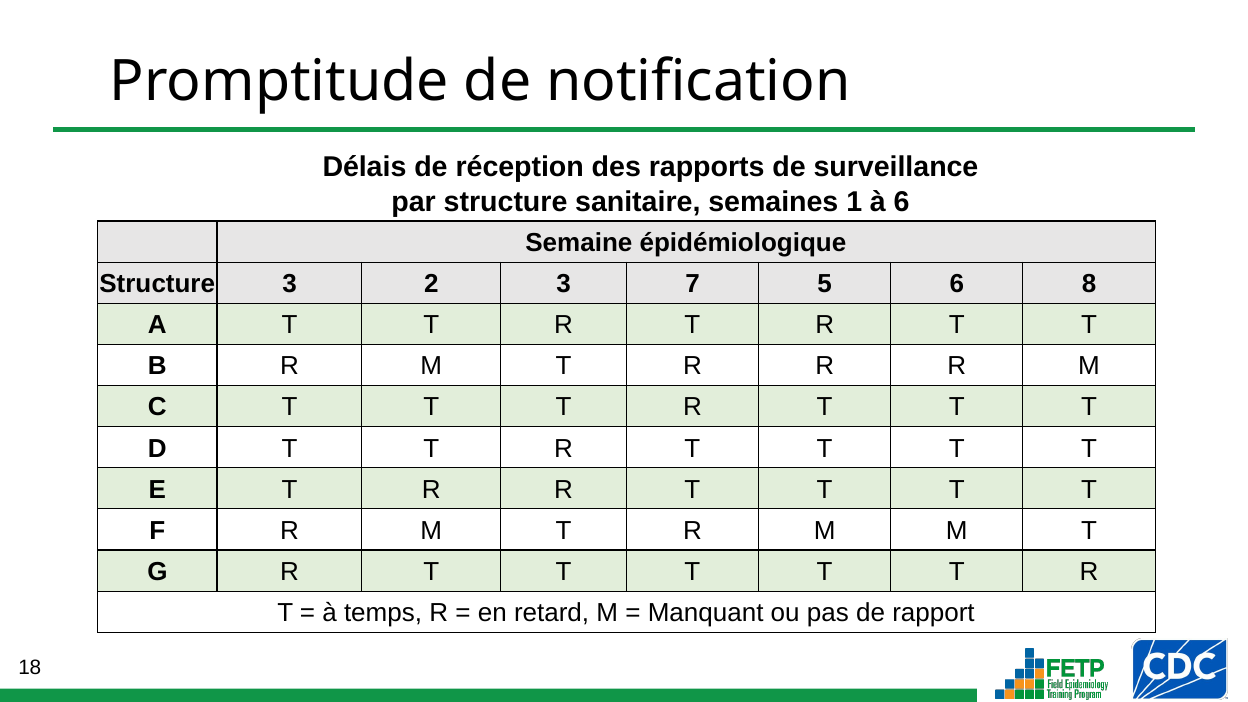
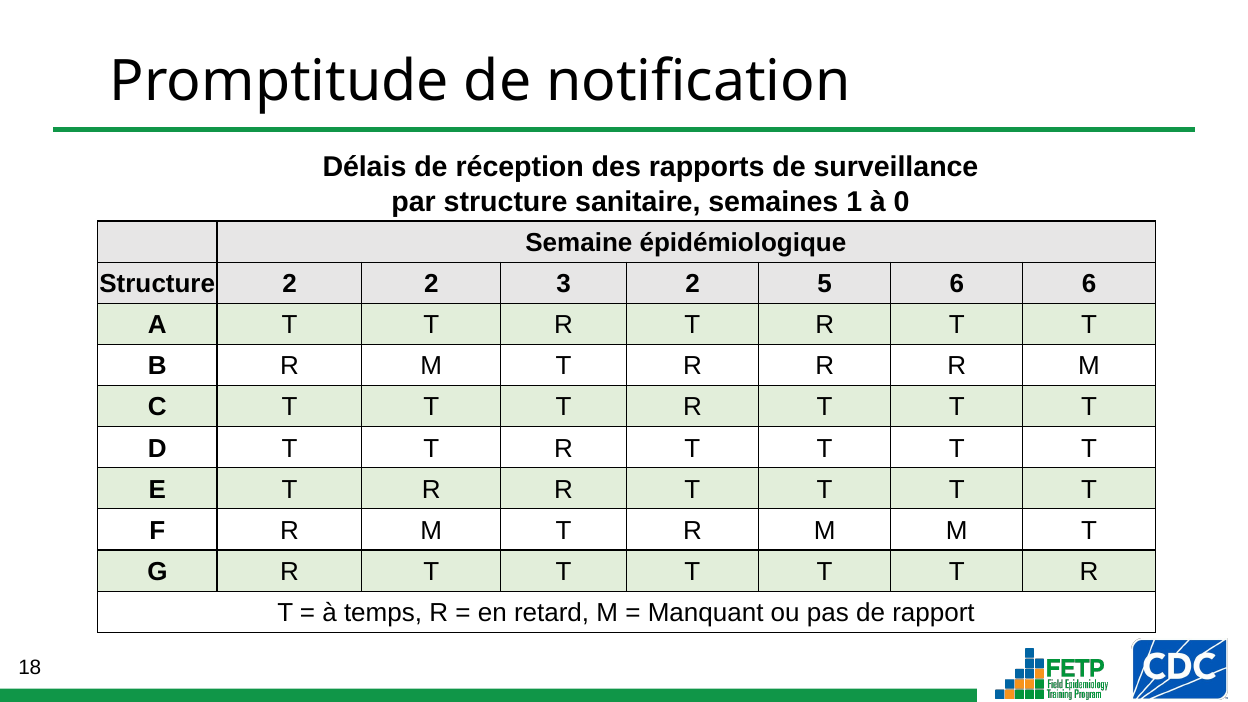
à 6: 6 -> 0 (902, 202)
Structure 3: 3 -> 2 (290, 284)
3 7: 7 -> 2 (692, 284)
6 8: 8 -> 6 (1089, 284)
